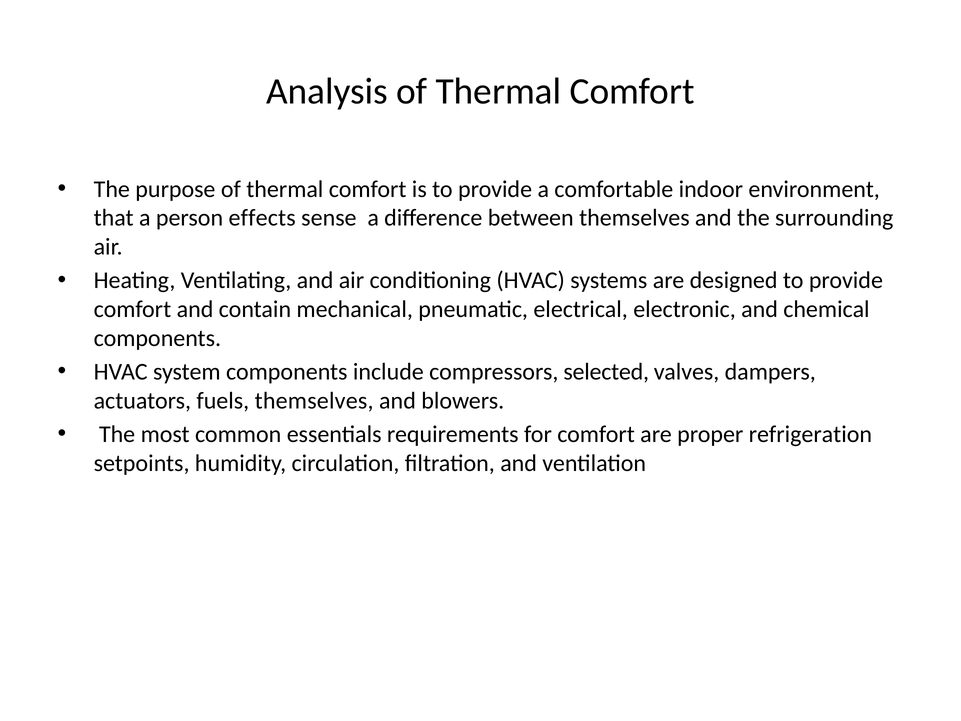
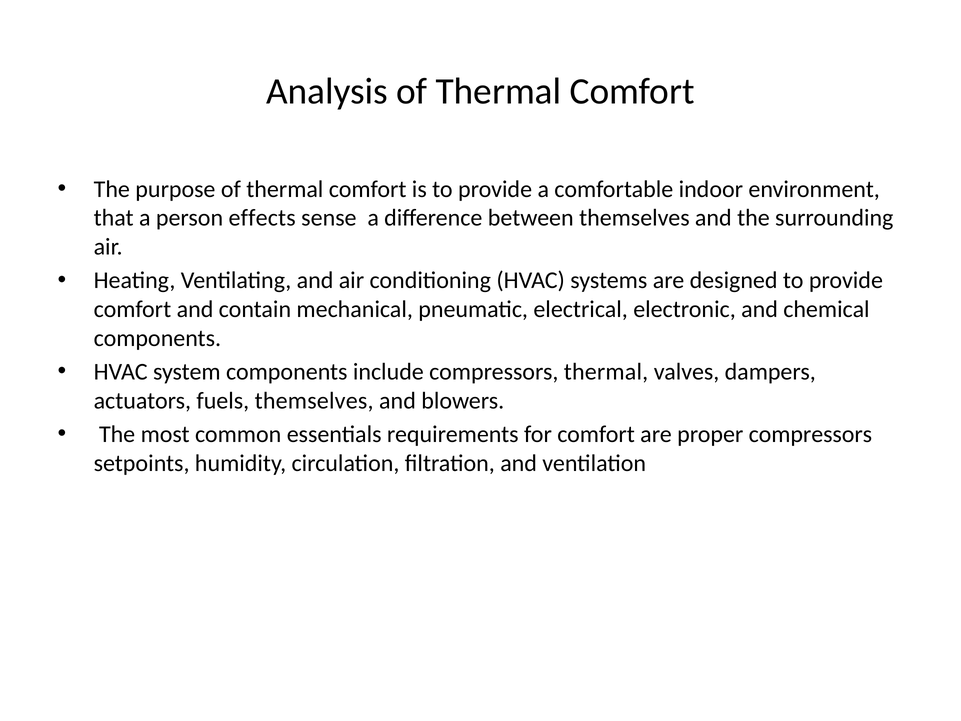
compressors selected: selected -> thermal (606, 372)
proper refrigeration: refrigeration -> compressors (810, 434)
